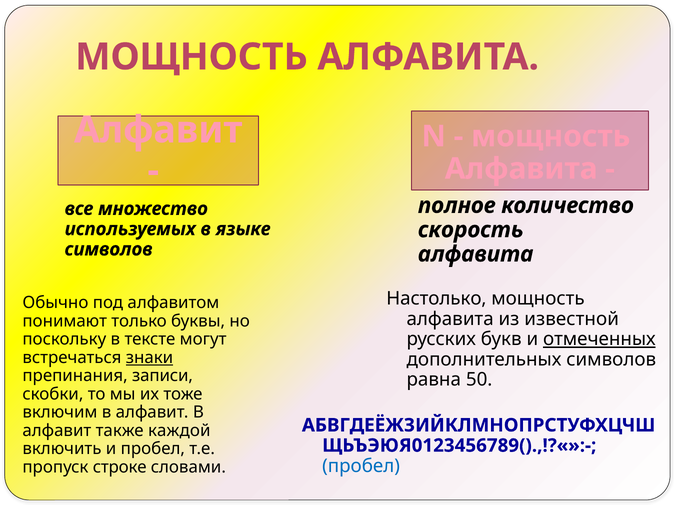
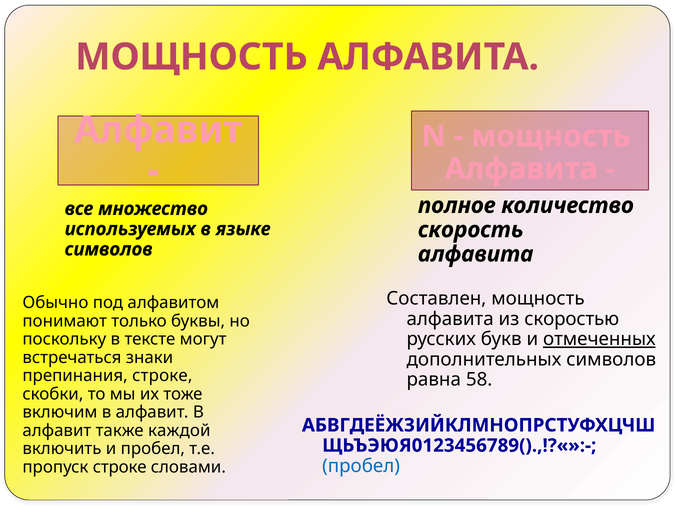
Настолько: Настолько -> Составлен (436, 298)
известной: известной -> скоростью (572, 318)
знаки underline: present -> none (150, 357)
препинания записи: записи -> строке (162, 375)
50: 50 -> 58 (479, 379)
